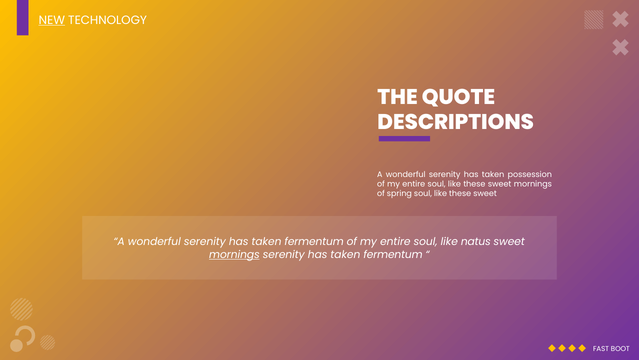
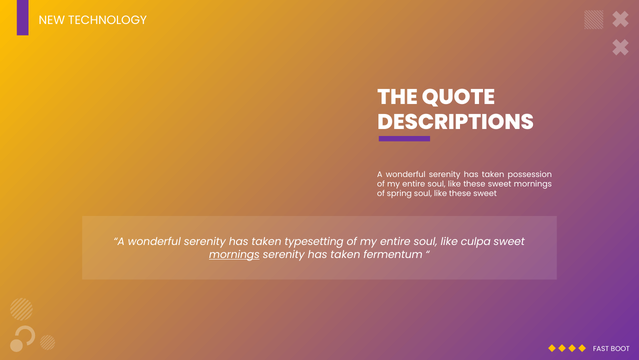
NEW underline: present -> none (52, 20)
fermentum: fermentum -> typesetting (314, 242)
natus: natus -> culpa (476, 242)
